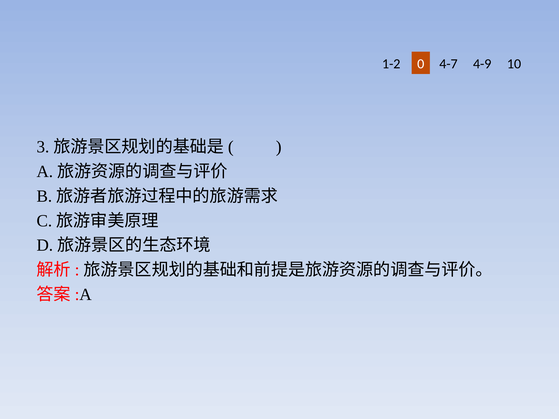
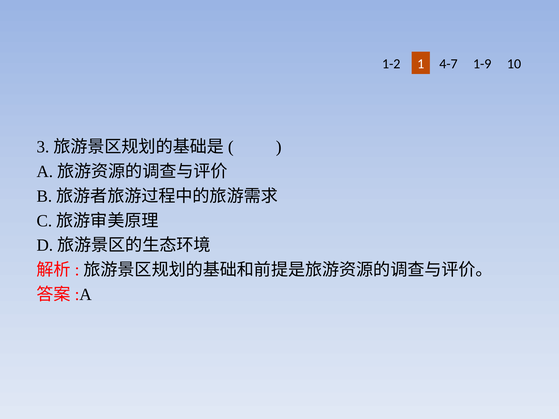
0: 0 -> 1 (421, 64)
4-9: 4-9 -> 1-9 (482, 64)
